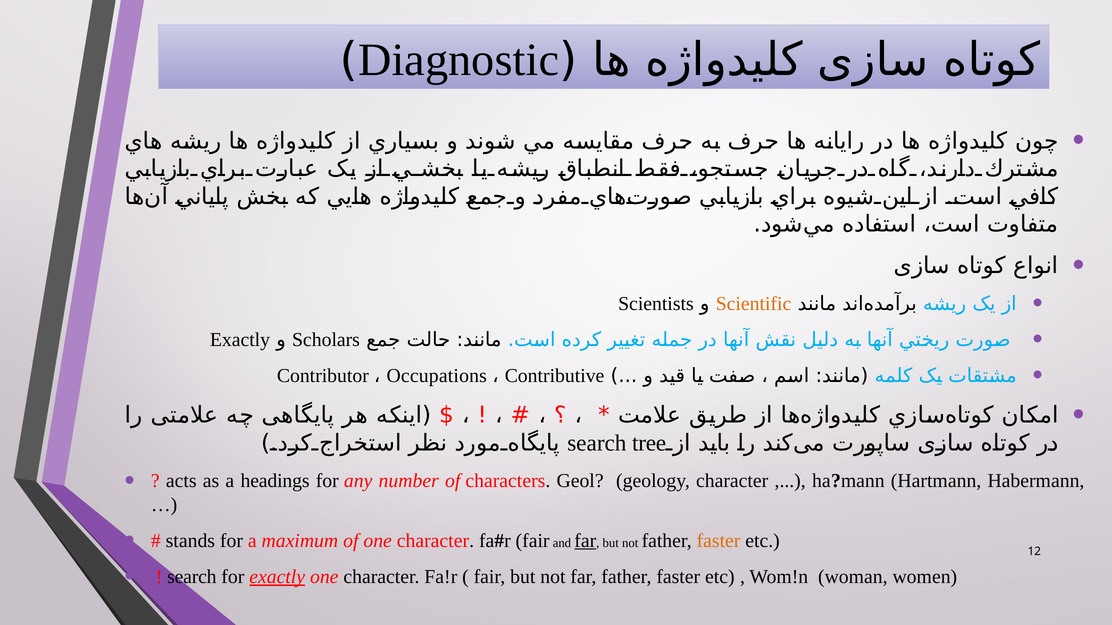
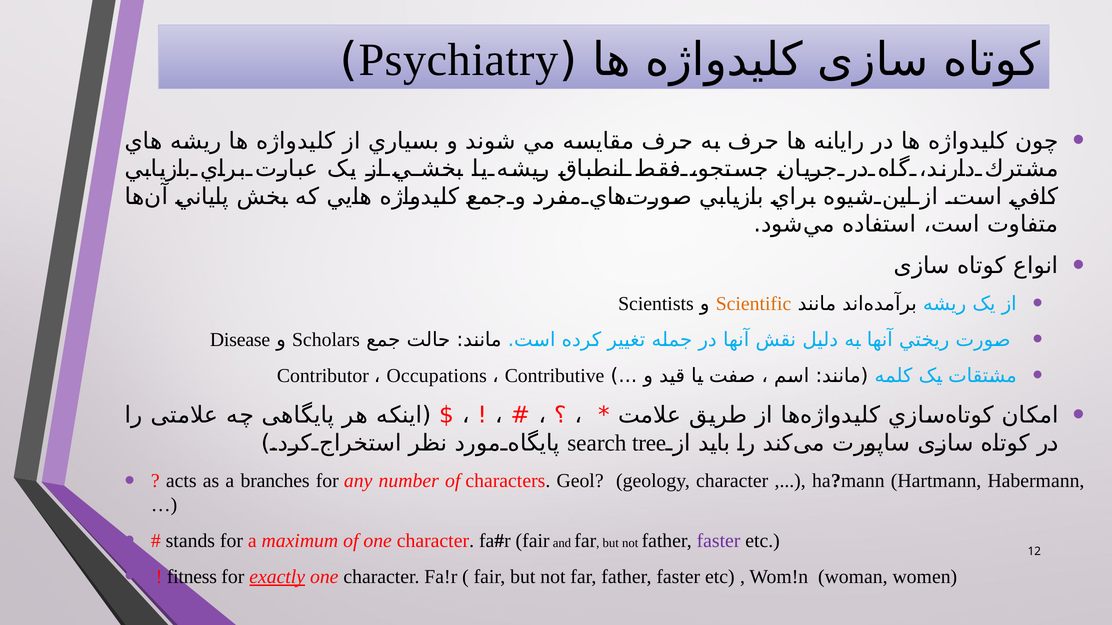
Diagnostic: Diagnostic -> Psychiatry (458, 60)
Exactly: Exactly -> Disease (240, 340)
headings: headings -> branches (275, 481)
far underline: present -> none (585, 541)
faster colour: orange -> purple (719, 541)
search: search -> fitness (192, 577)
